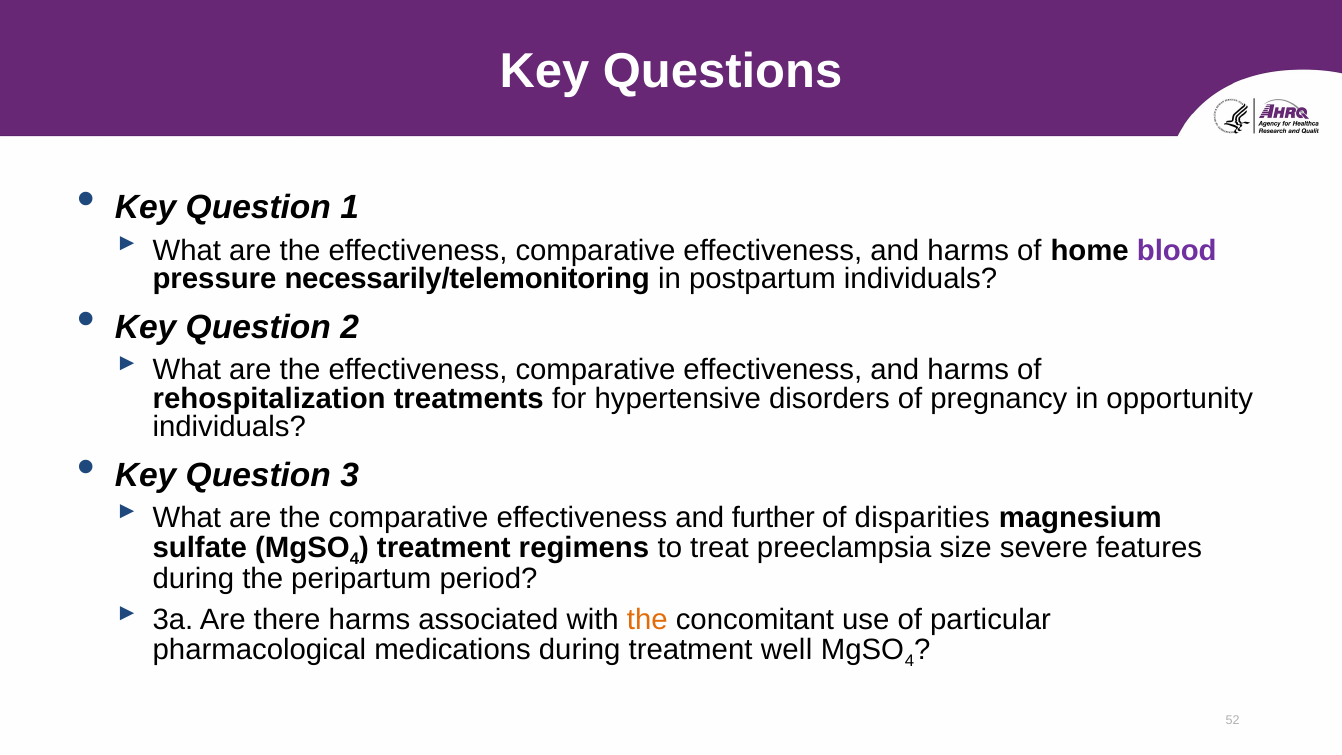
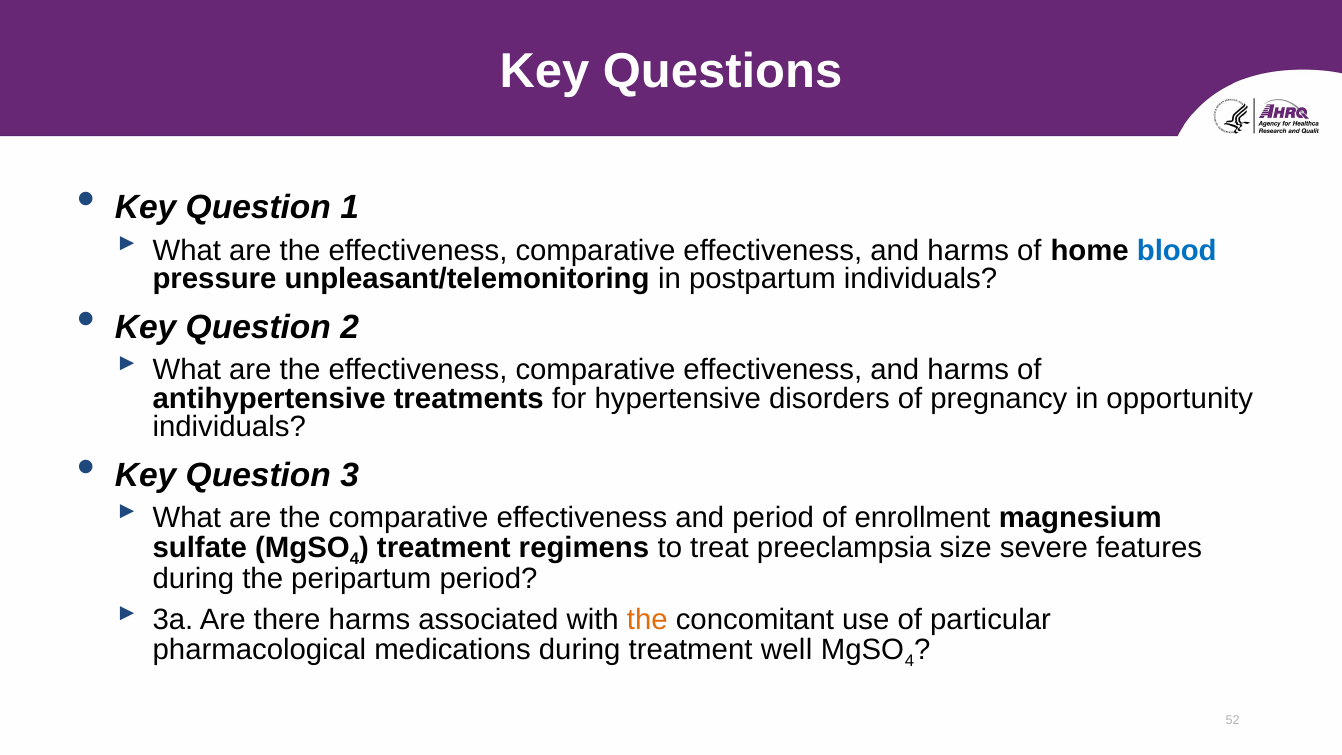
blood colour: purple -> blue (1177, 250)
necessarily/telemonitoring: necessarily/telemonitoring -> unpleasant/telemonitoring (467, 279)
rehospitalization: rehospitalization -> antihypertensive (269, 398)
and further: further -> period (773, 518)
disparities: disparities -> enrollment (922, 518)
